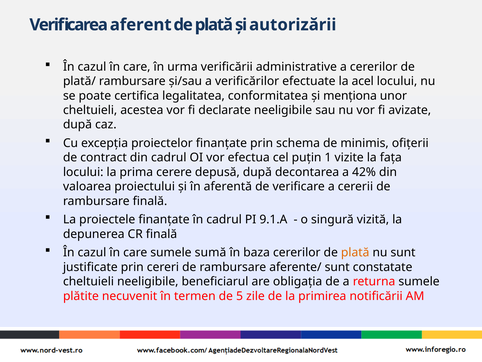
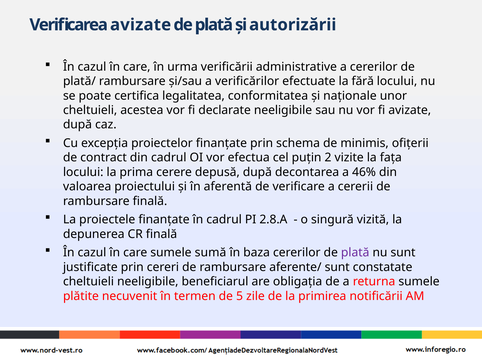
Verificarea aferent: aferent -> avizate (141, 25)
acel: acel -> fără (363, 81)
menționa: menționa -> naționale (350, 96)
1: 1 -> 2 (328, 157)
42%: 42% -> 46% (364, 172)
9.1.A: 9.1.A -> 2.8.A (273, 219)
plată colour: orange -> purple (355, 252)
